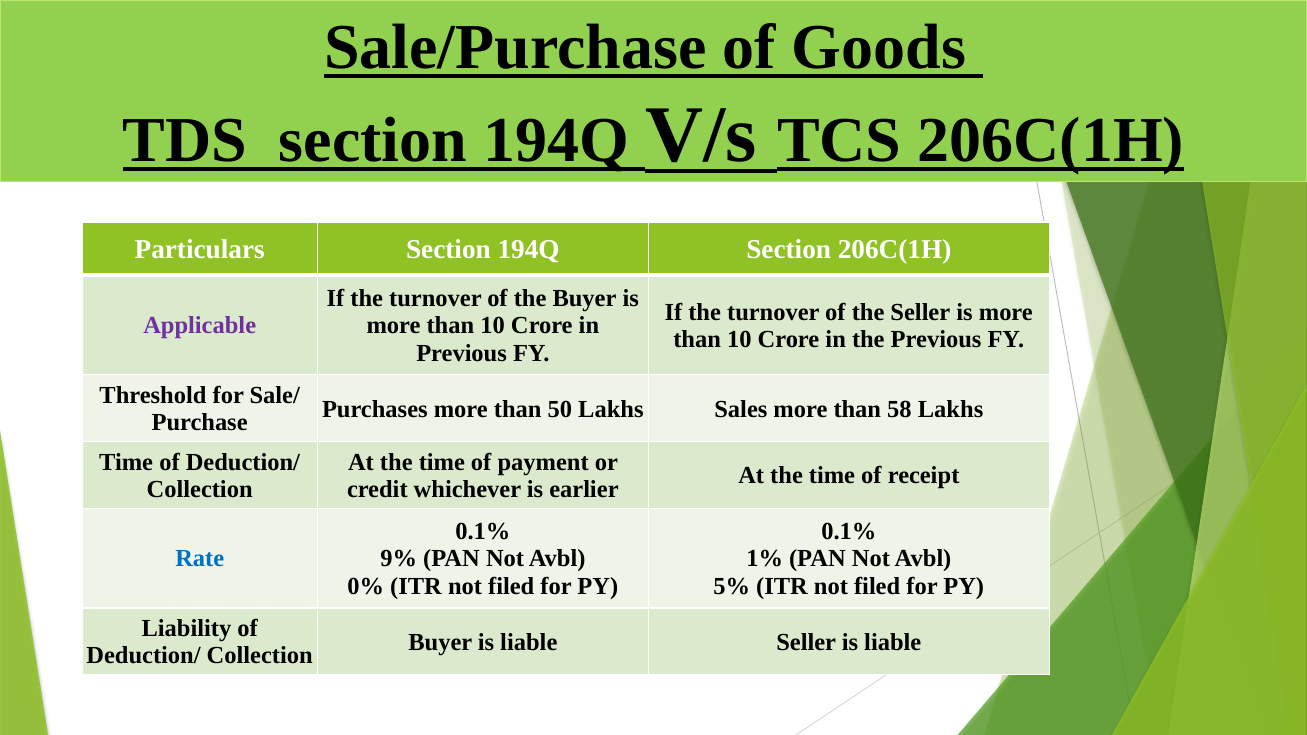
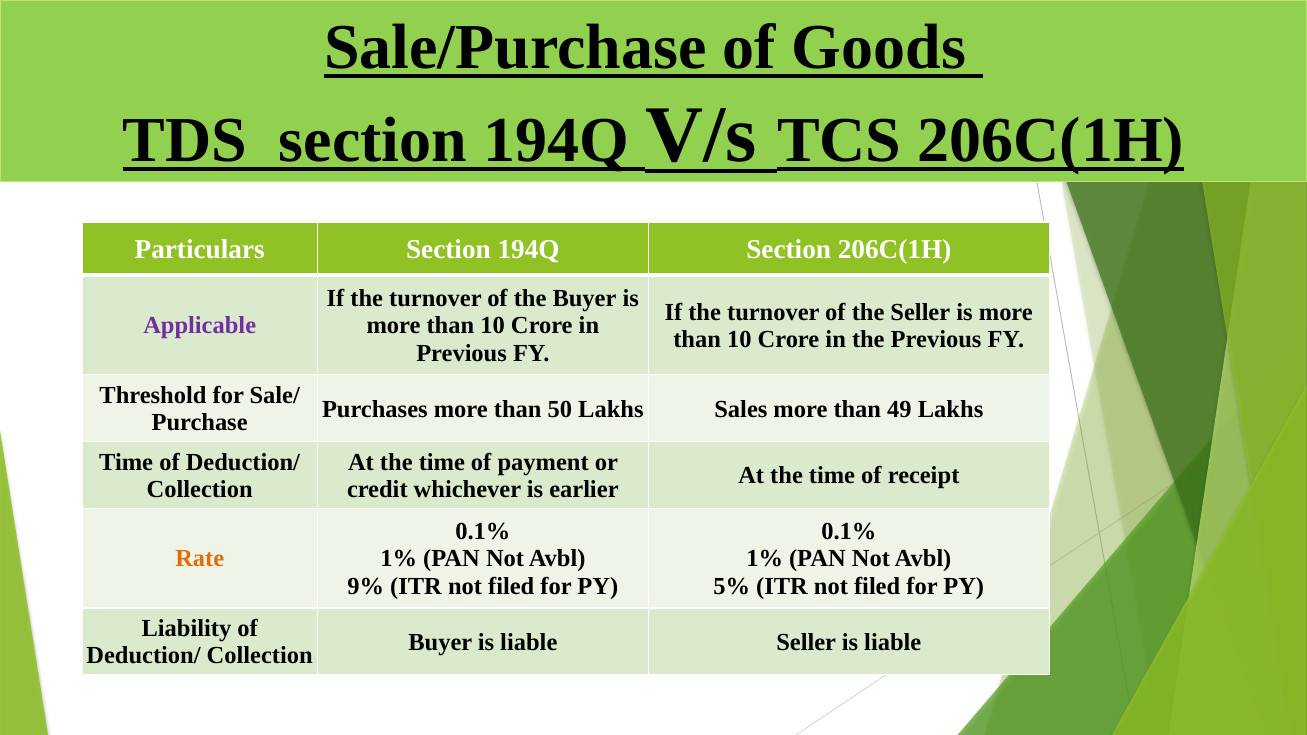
58: 58 -> 49 (899, 409)
Rate colour: blue -> orange (200, 559)
9%: 9% -> 1% (399, 559)
0%: 0% -> 9% (366, 586)
